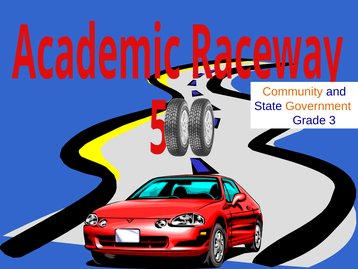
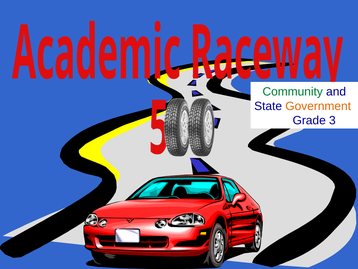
Community colour: orange -> green (293, 92)
